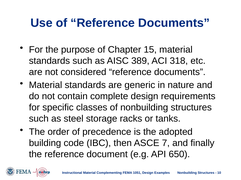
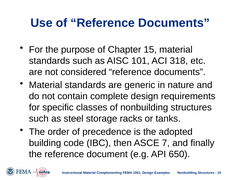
389: 389 -> 101 (140, 61)
